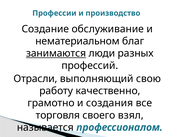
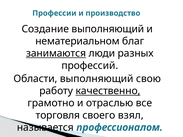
Создание обслуживание: обслуживание -> выполняющий (108, 29)
Отрасли: Отрасли -> Области (35, 79)
качественно underline: none -> present (108, 91)
создания: создания -> отраслью (110, 103)
